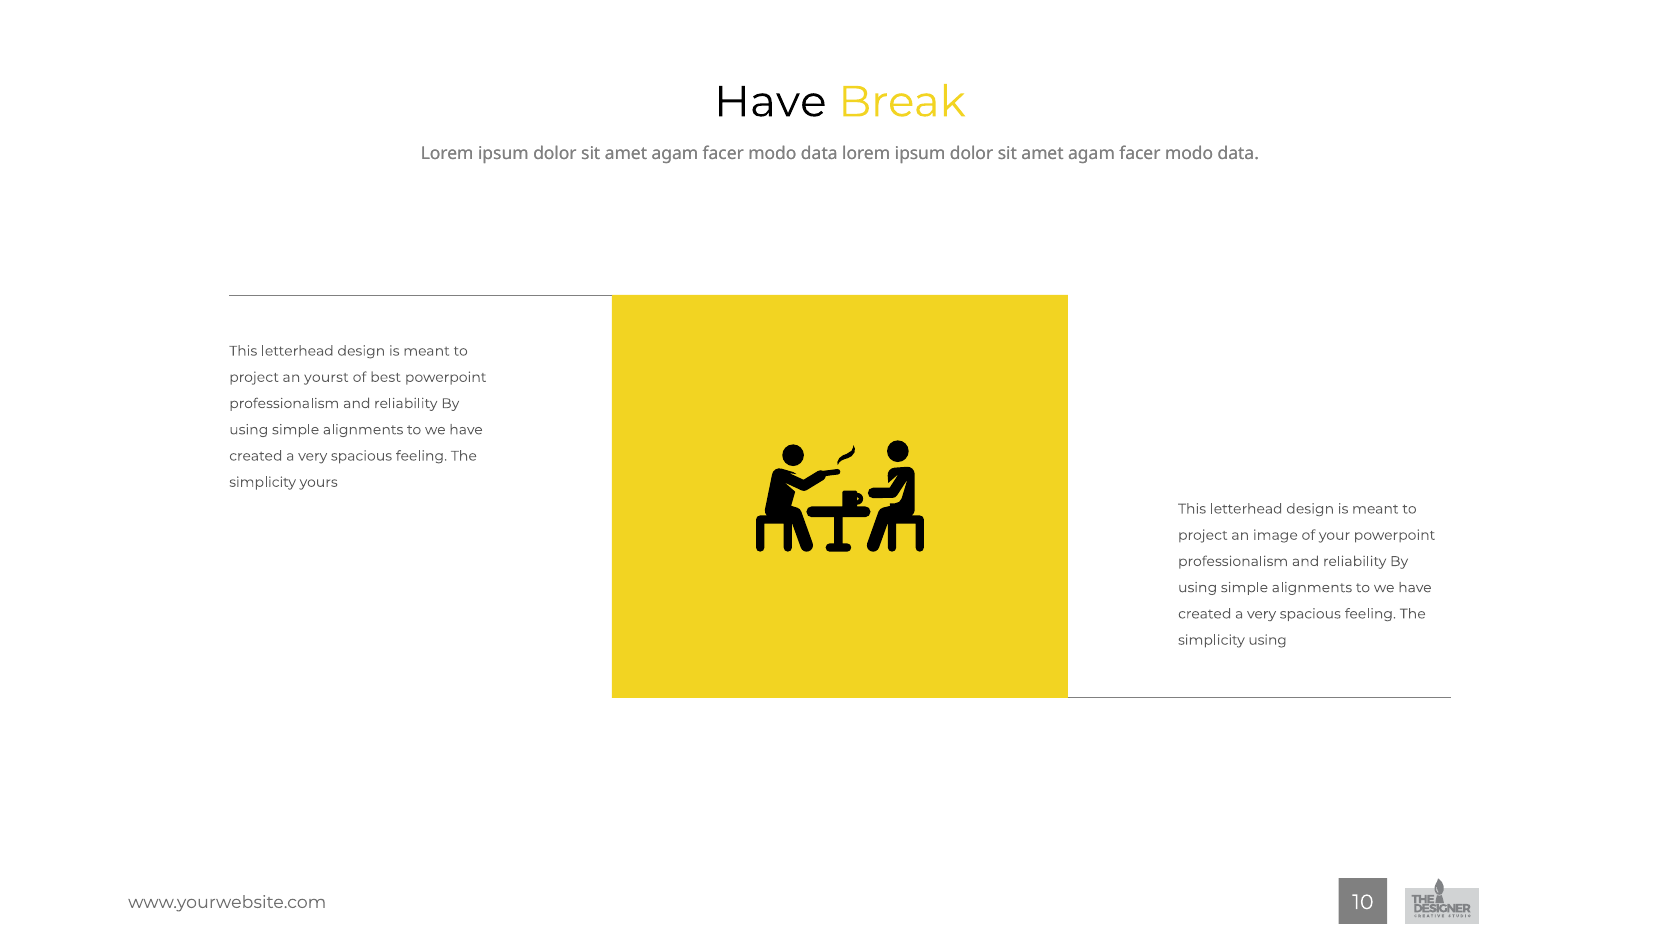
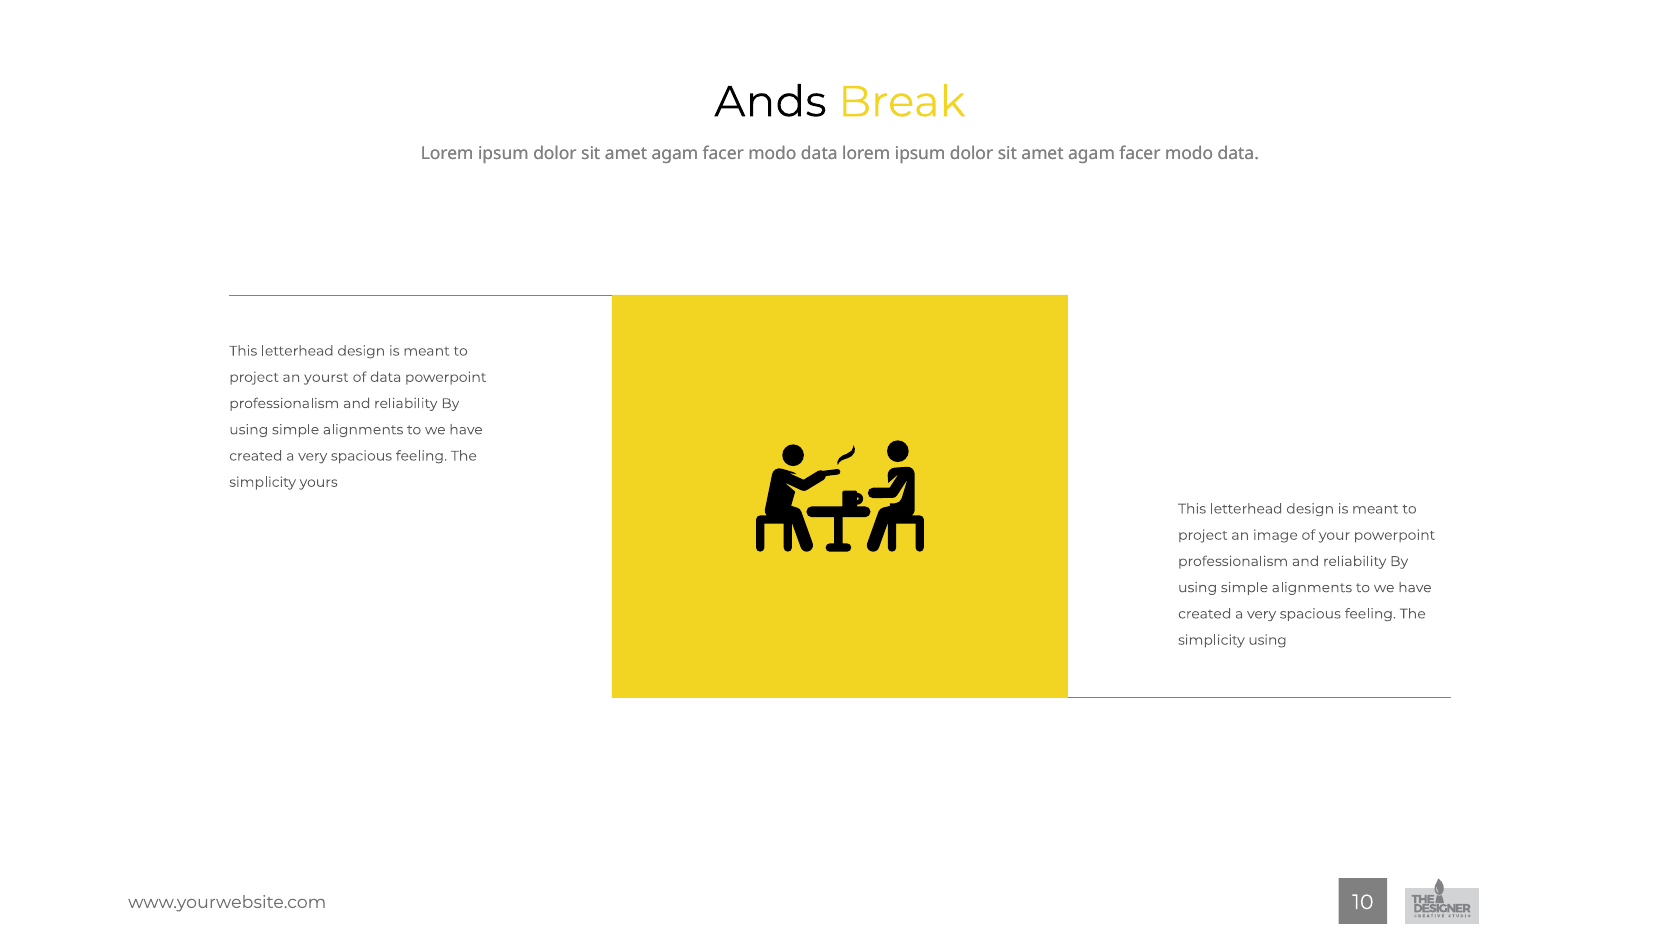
Have: Have -> Ands (770, 102)
of best: best -> data (386, 377)
